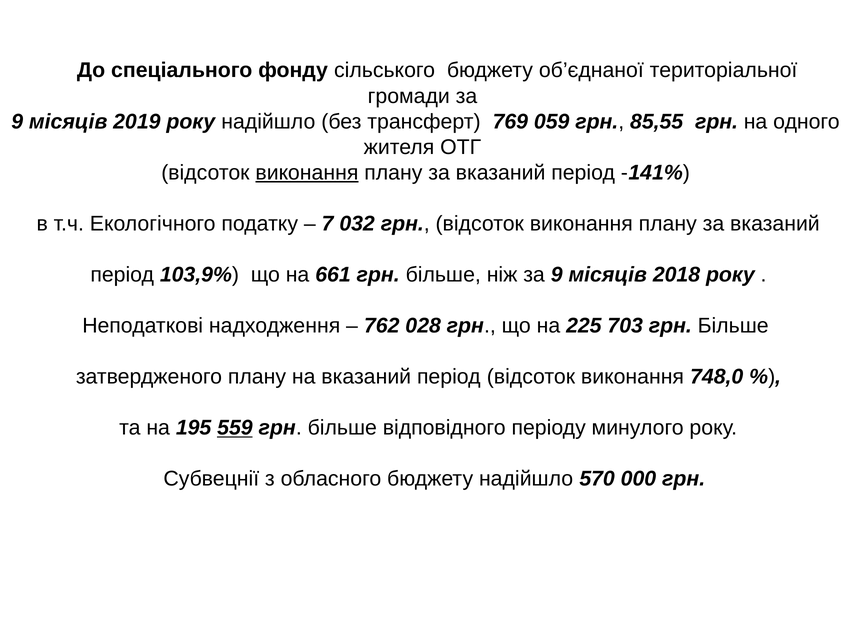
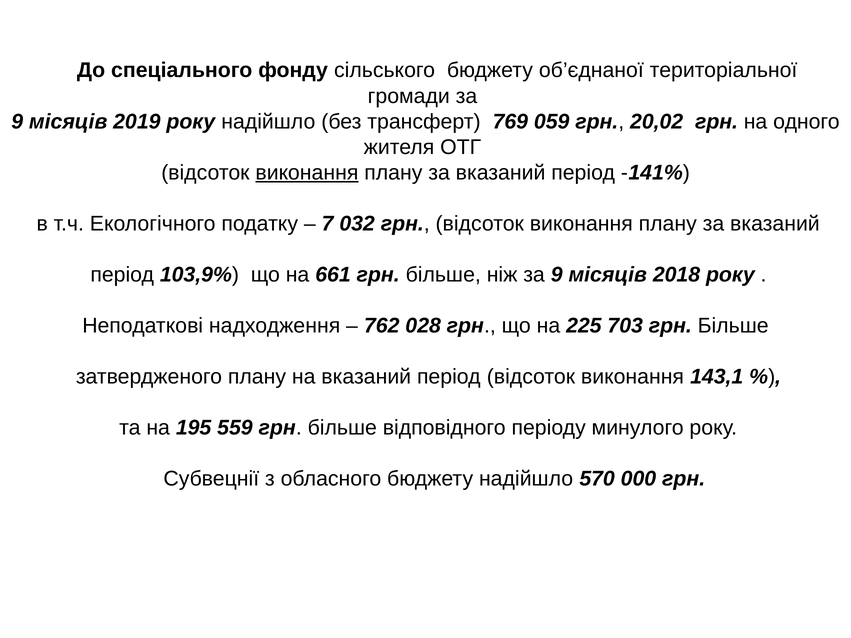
85,55: 85,55 -> 20,02 (657, 122)
748,0: 748,0 -> 143,1 (717, 377)
559 underline: present -> none (235, 428)
